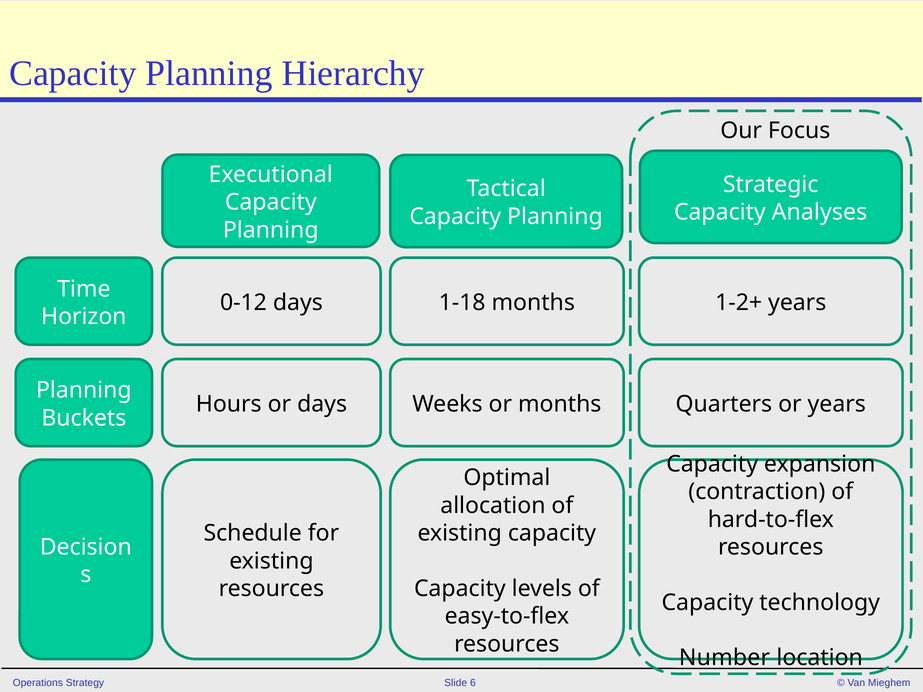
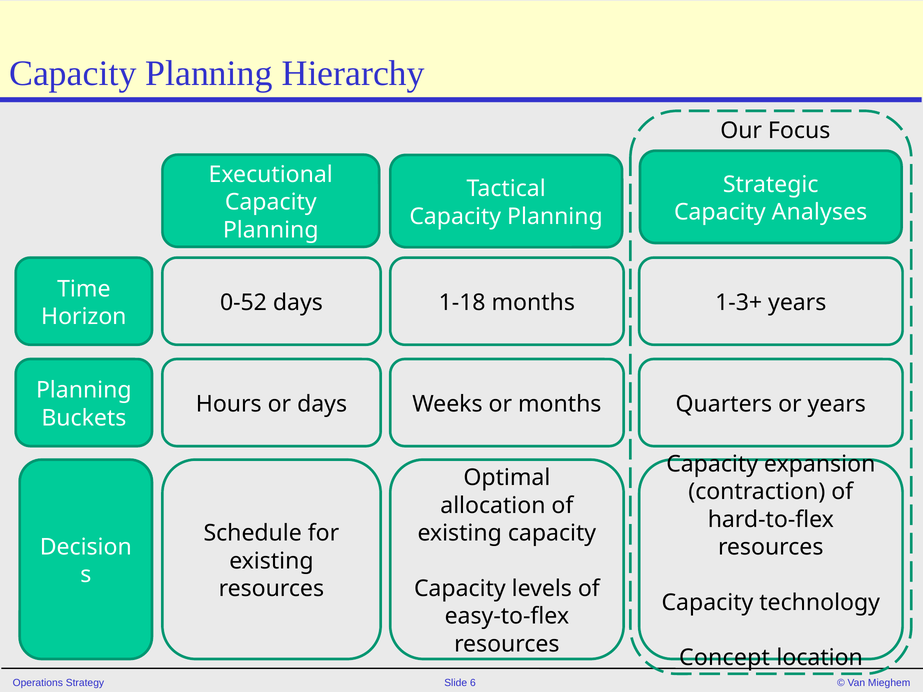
0-12: 0-12 -> 0-52 (243, 303)
1-2+: 1-2+ -> 1-3+ (739, 303)
Number: Number -> Concept (725, 658)
